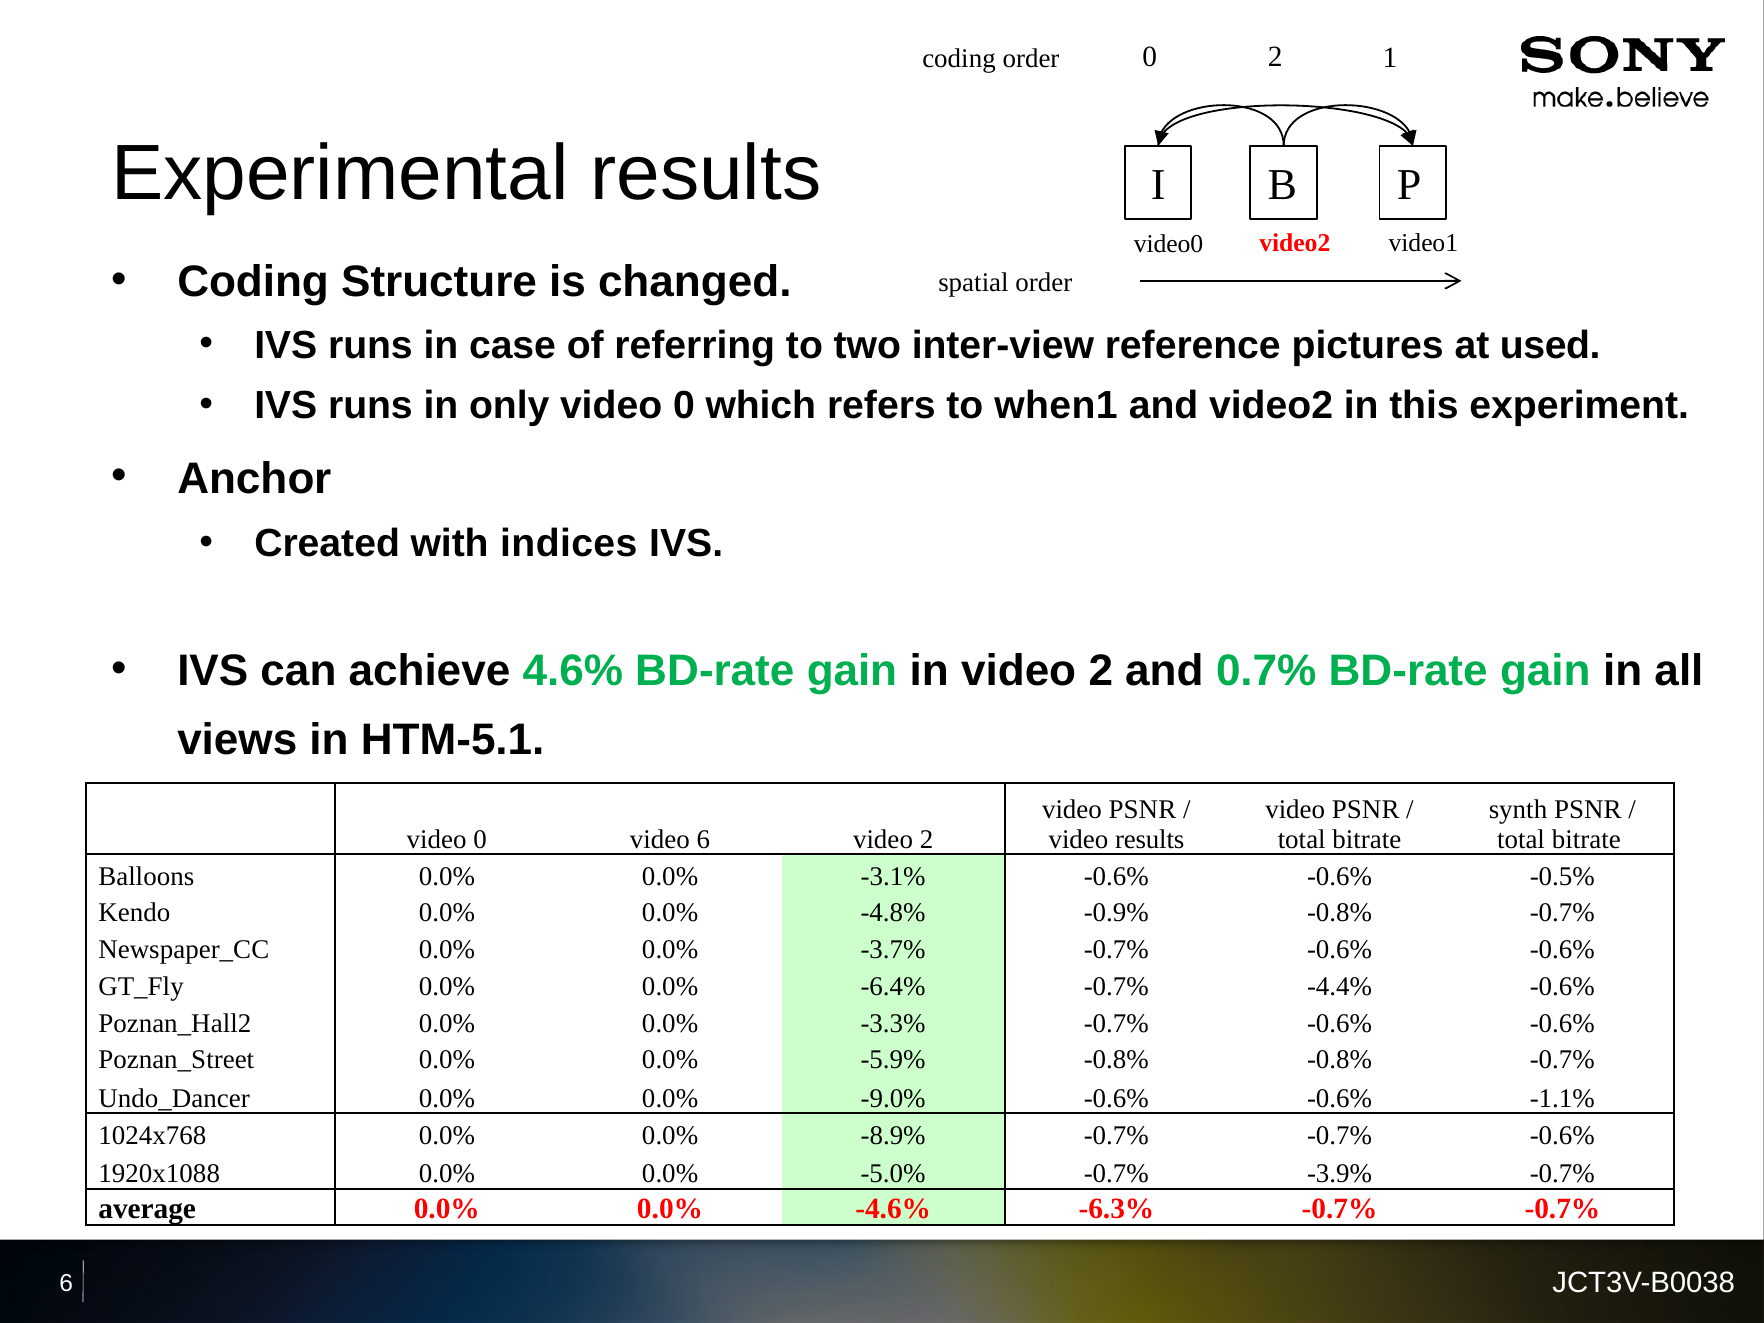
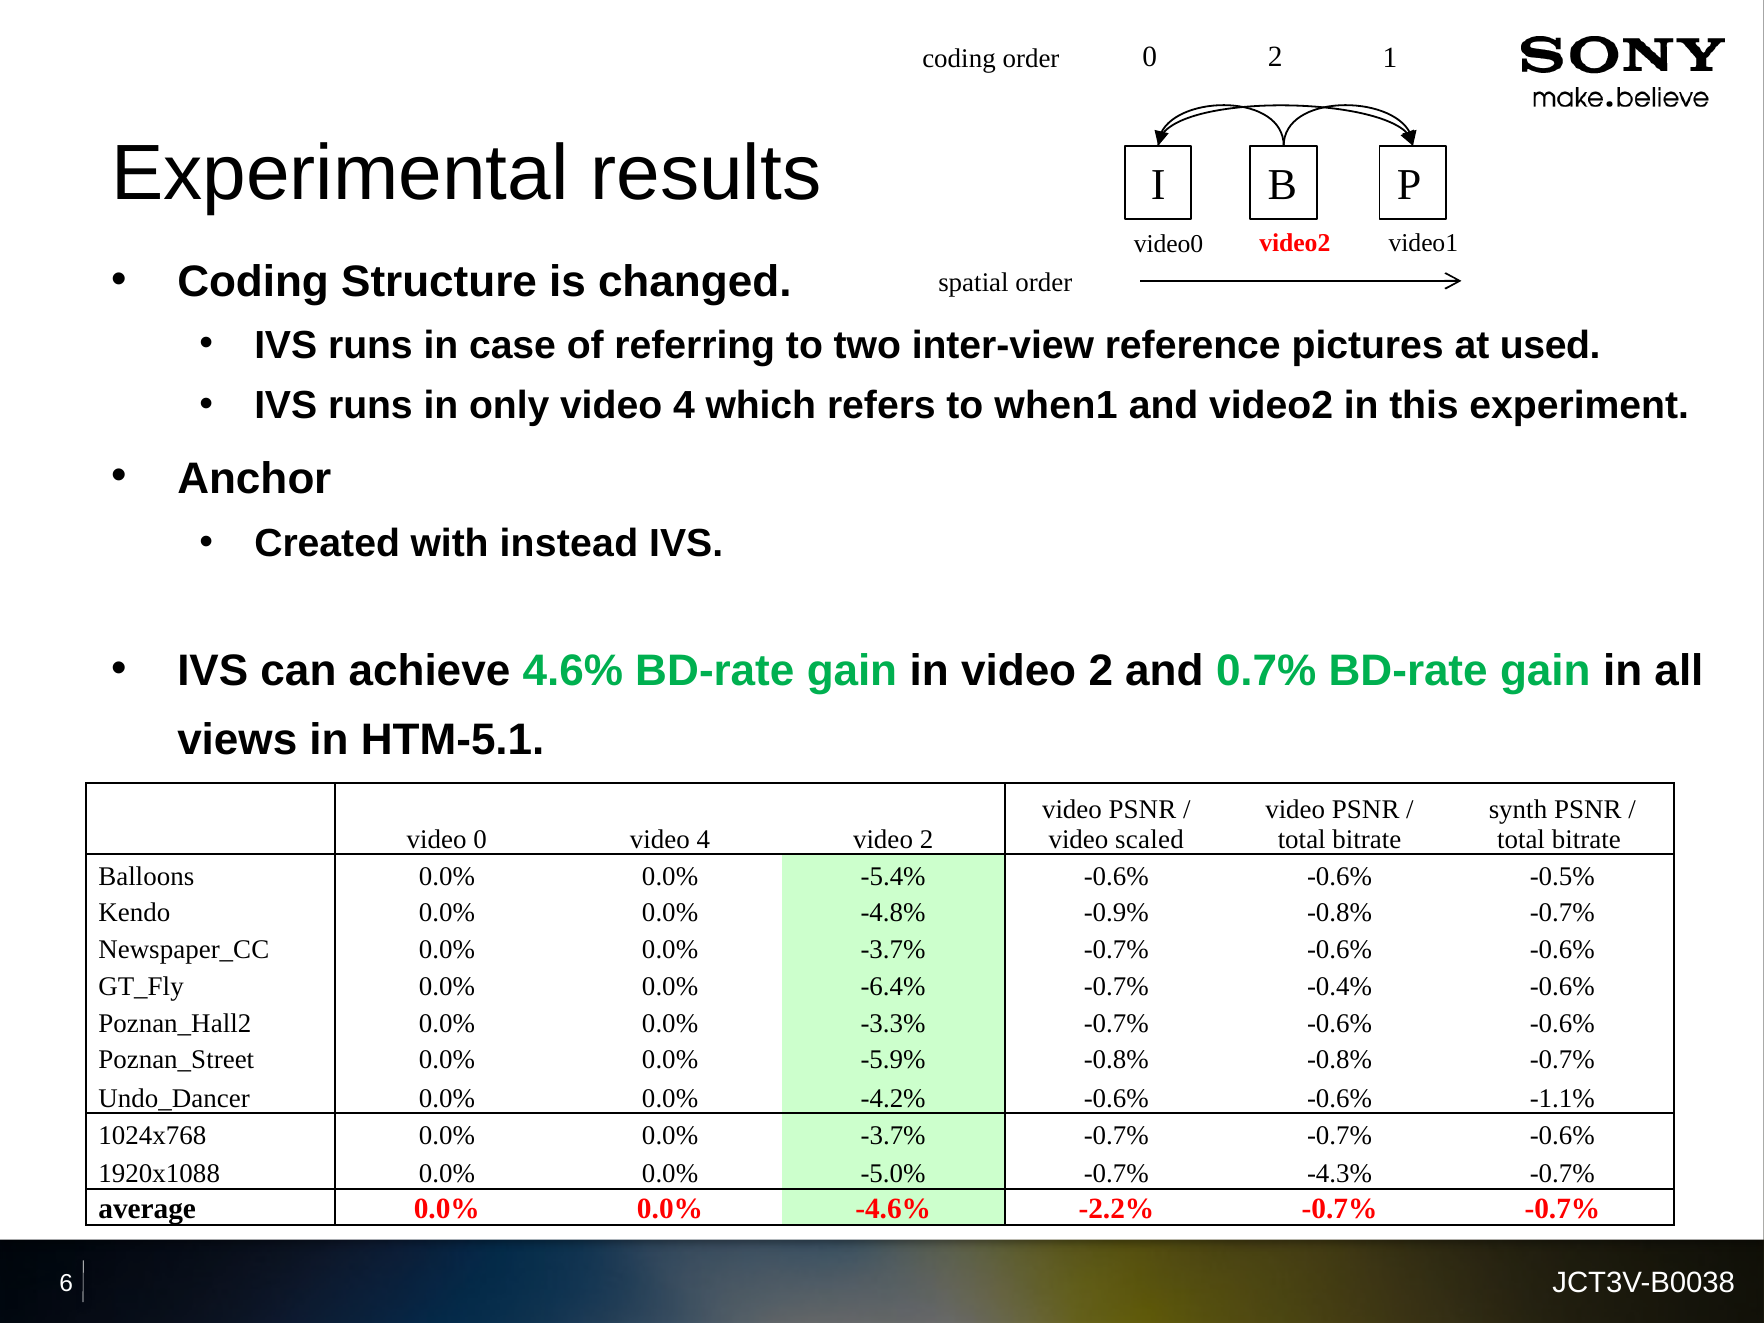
only video 0: 0 -> 4 (684, 406)
indices: indices -> instead (569, 544)
0 video 6: 6 -> 4 (703, 840)
video results: results -> scaled (1149, 840)
-3.1%: -3.1% -> -5.4% (893, 876)
-4.4%: -4.4% -> -0.4% (1340, 987)
-9.0%: -9.0% -> -4.2% (893, 1099)
1024x768 0.0% 0.0% -8.9%: -8.9% -> -3.7% (893, 1135)
-3.9%: -3.9% -> -4.3% (1340, 1174)
-6.3%: -6.3% -> -2.2% (1116, 1209)
